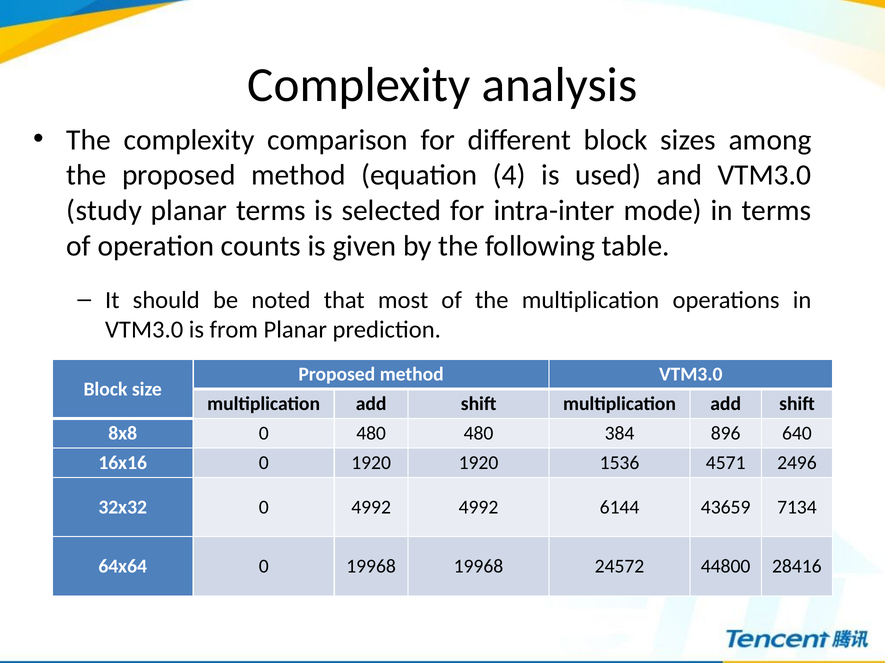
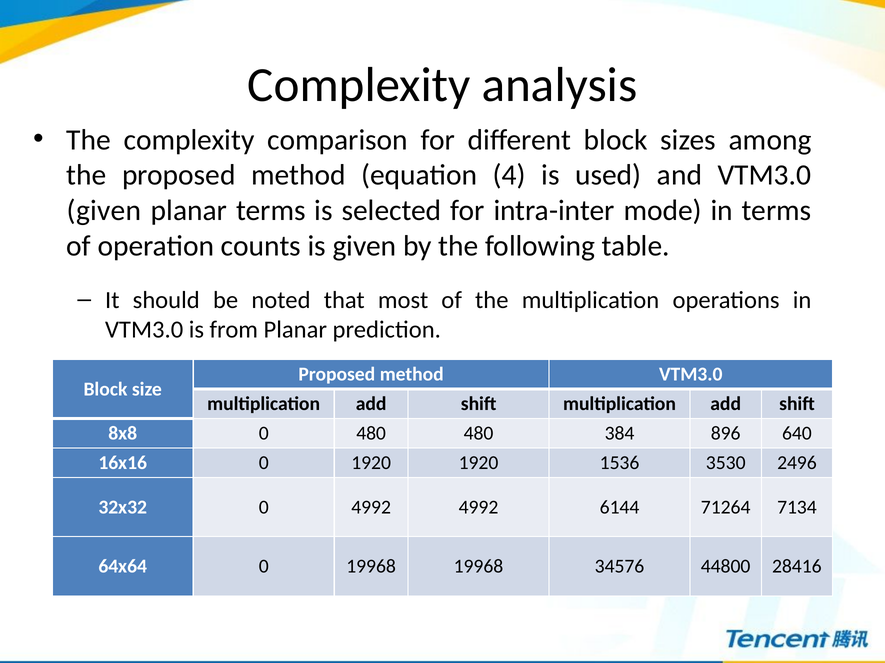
study: study -> given (104, 211)
4571: 4571 -> 3530 (726, 464)
43659: 43659 -> 71264 (726, 508)
24572: 24572 -> 34576 (620, 567)
